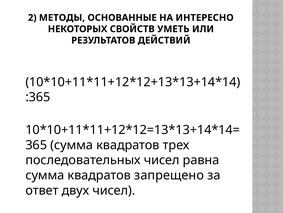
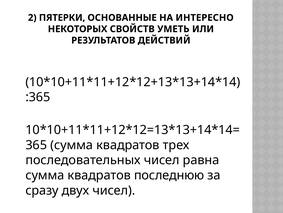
МЕТОДЫ: МЕТОДЫ -> ПЯТЕРКИ (62, 18)
запрещено: запрещено -> последнюю (169, 175)
ответ: ответ -> сразу (42, 190)
